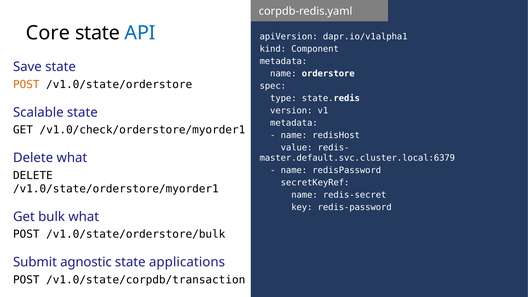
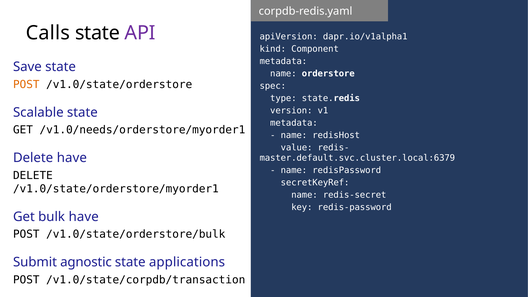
Core: Core -> Calls (48, 33)
API colour: blue -> purple (140, 33)
/v1.0/check/orderstore/myorder1: /v1.0/check/orderstore/myorder1 -> /v1.0/needs/orderstore/myorder1 (142, 130)
Delete what: what -> have (72, 158)
bulk what: what -> have (84, 217)
